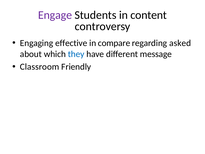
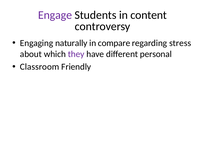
effective: effective -> naturally (71, 43)
asked: asked -> stress (180, 43)
they colour: blue -> purple (76, 54)
message: message -> personal (156, 54)
